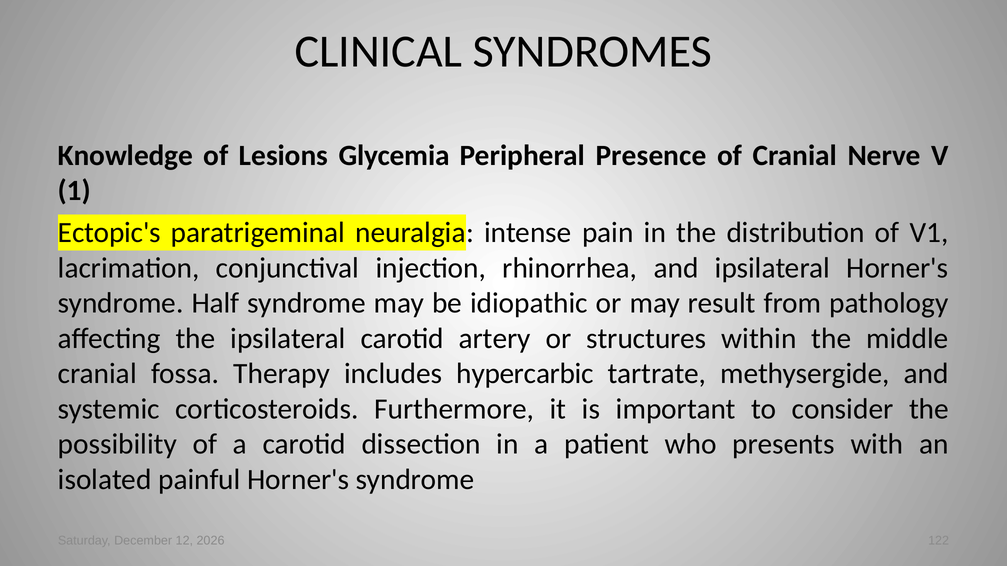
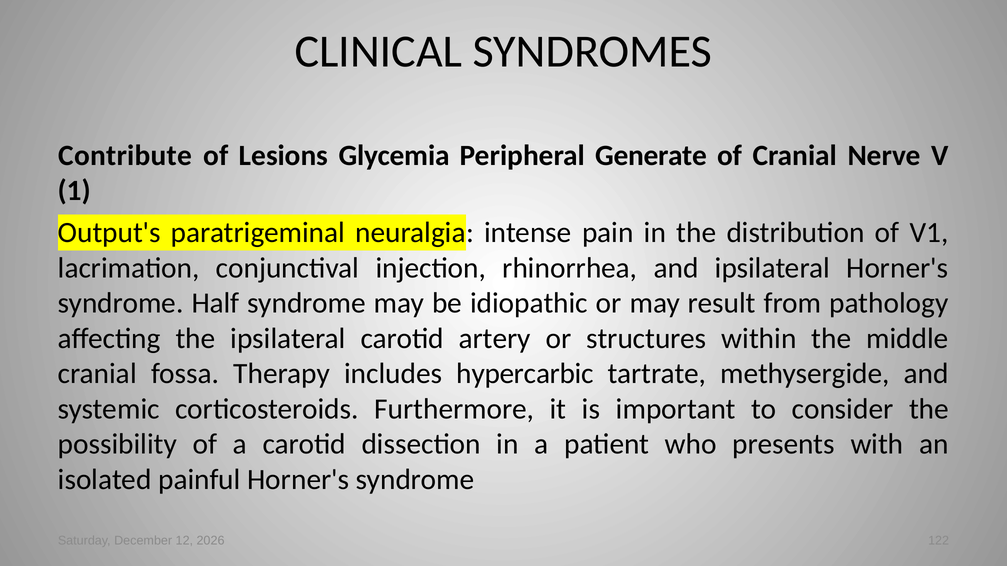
Knowledge: Knowledge -> Contribute (125, 156)
Presence: Presence -> Generate (651, 156)
Ectopic's: Ectopic's -> Output's (109, 233)
